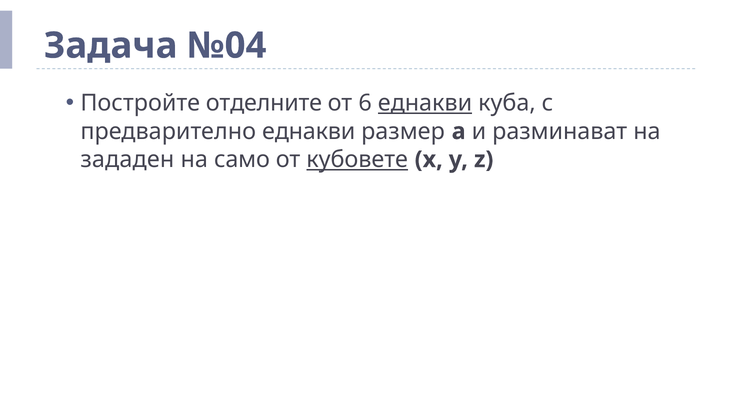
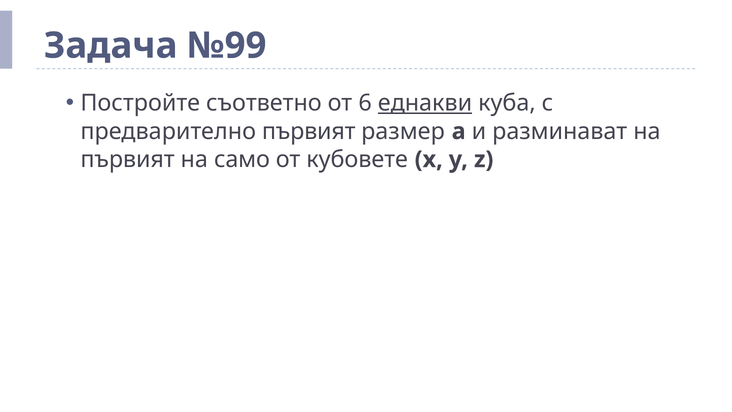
№04: №04 -> №99 (227, 46)
отделните: отделните -> съответно (264, 103)
предварително еднакви: еднакви -> първият (309, 131)
зададен: зададен -> първият (128, 159)
кубовете underline: present -> none (357, 159)
